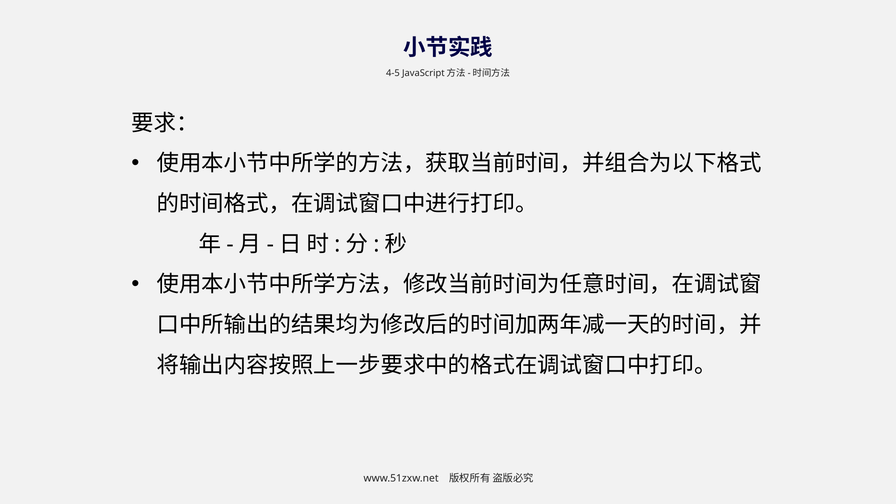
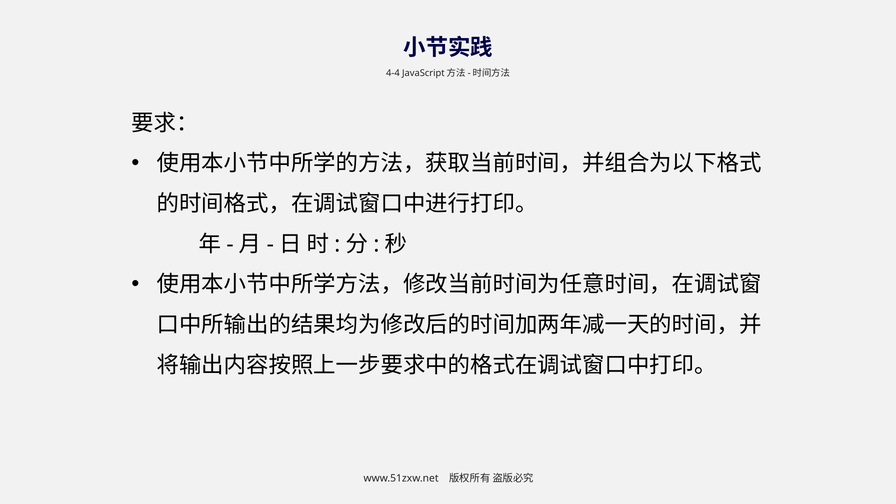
4-5: 4-5 -> 4-4 (393, 73)
